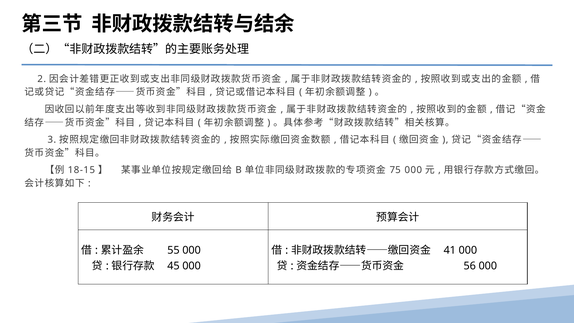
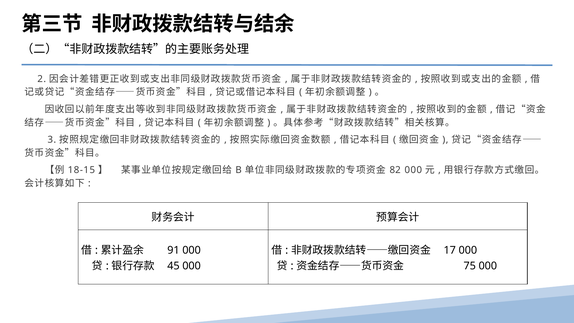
75: 75 -> 82 (395, 170)
55: 55 -> 91 (173, 250)
41: 41 -> 17 (450, 250)
56: 56 -> 75 (470, 266)
